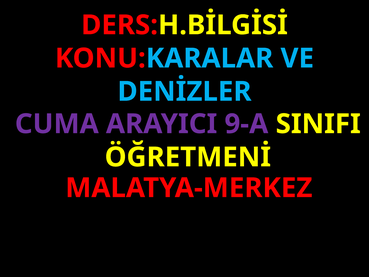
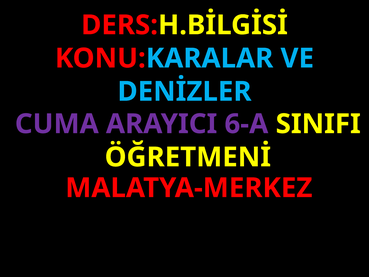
9-A: 9-A -> 6-A (246, 124)
